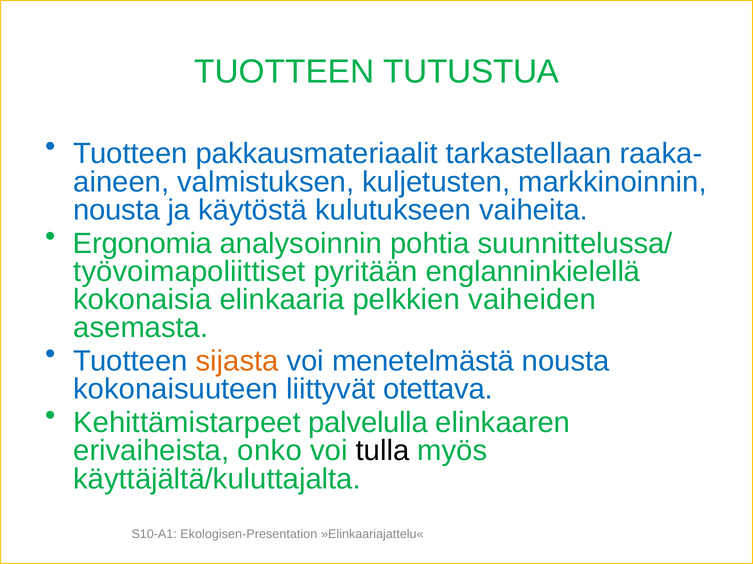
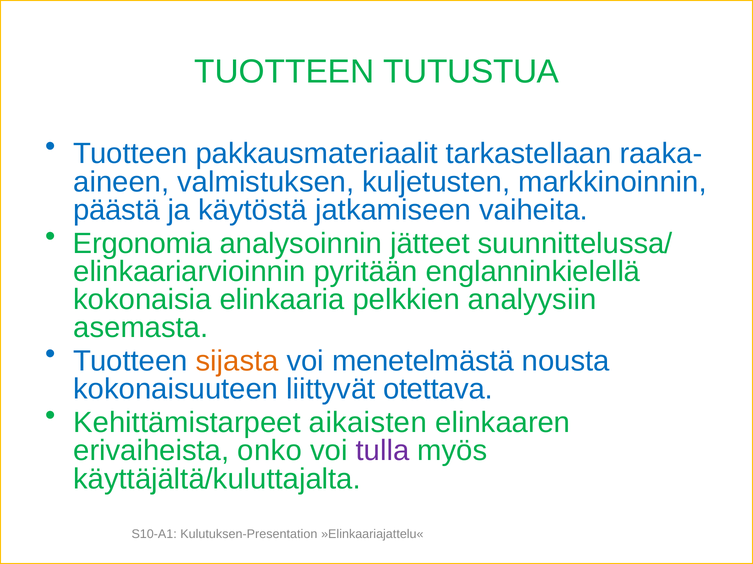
nousta: nousta -> päästä (117, 210)
kulutukseen: kulutukseen -> jatkamiseen (393, 210)
pohtia: pohtia -> jätteet (430, 244)
työvoimapoliittiset: työvoimapoliittiset -> elinkaariarvioinnin (190, 272)
vaiheiden: vaiheiden -> analyysiin (532, 300)
palvelulla: palvelulla -> aikaisten (368, 423)
tulla colour: black -> purple (383, 451)
Ekologisen-Presentation: Ekologisen-Presentation -> Kulutuksen-Presentation (249, 535)
